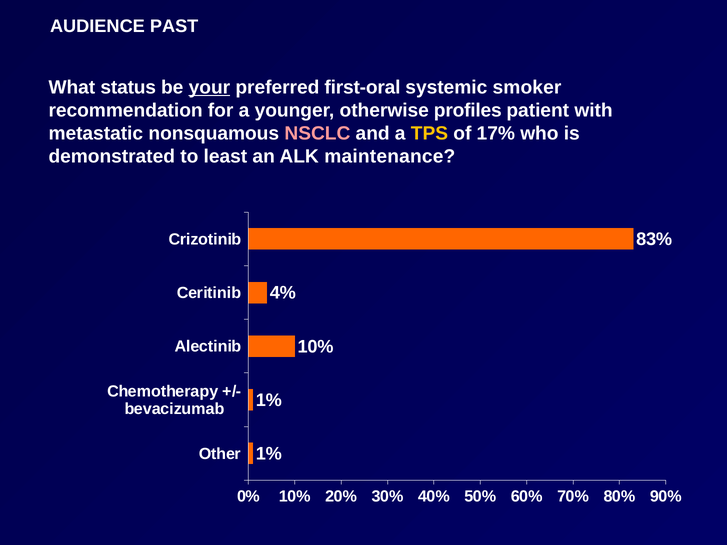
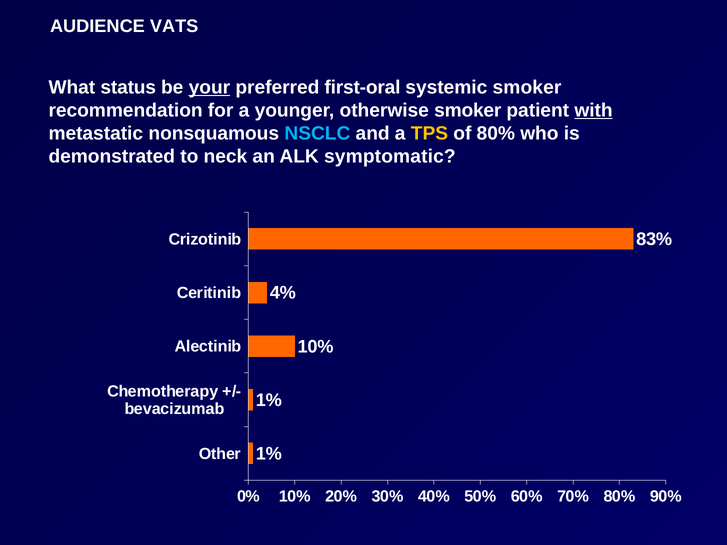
PAST: PAST -> VATS (174, 26)
otherwise profiles: profiles -> smoker (468, 110)
with underline: none -> present (594, 110)
NSCLC colour: pink -> light blue (317, 133)
of 17%: 17% -> 80% (496, 133)
least: least -> neck (225, 157)
maintenance: maintenance -> symptomatic (390, 157)
